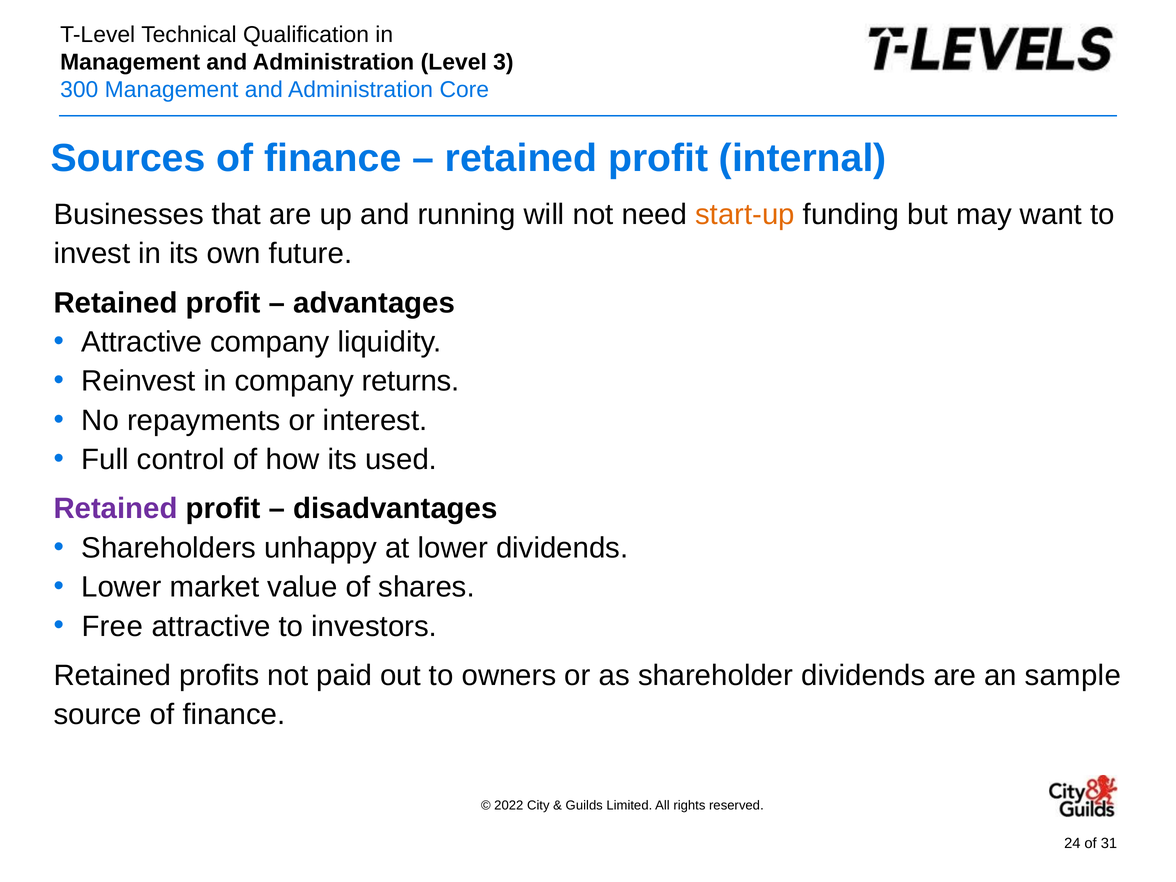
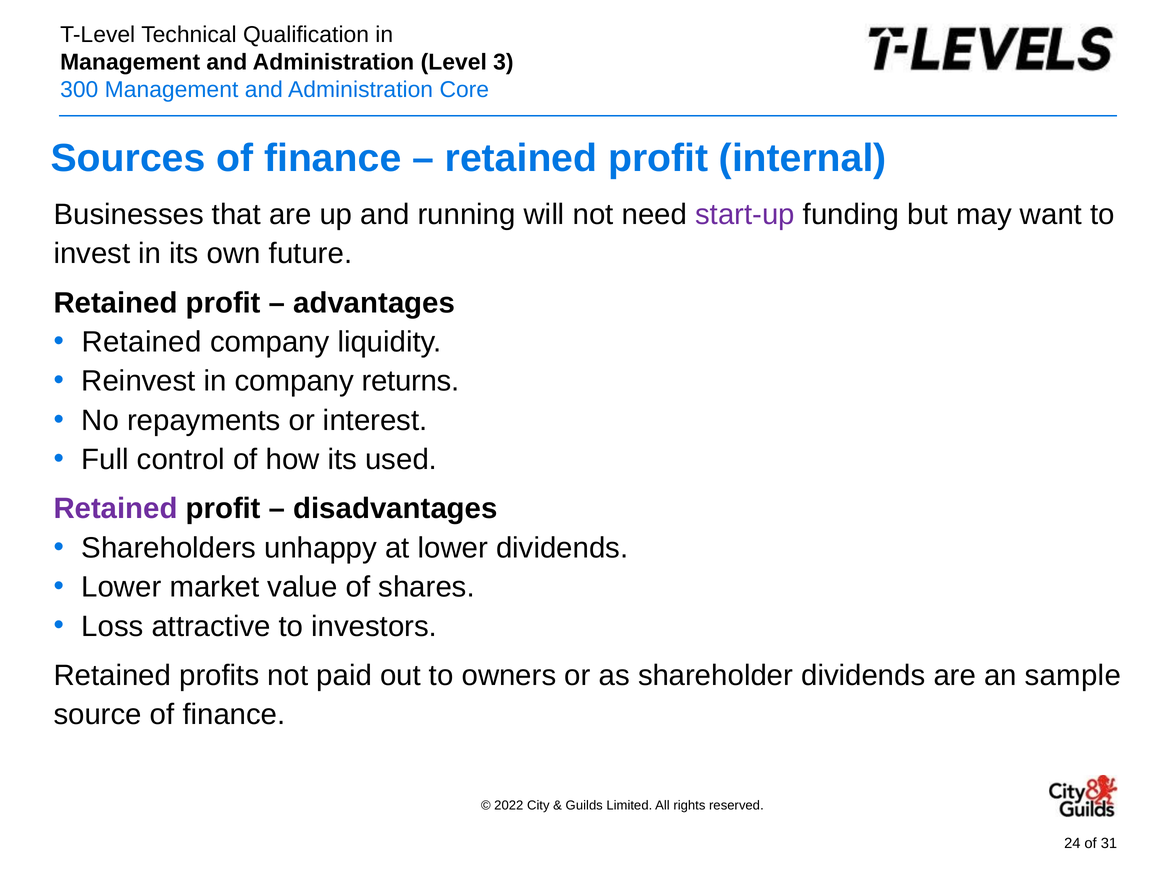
start-up colour: orange -> purple (745, 215)
Attractive: Attractive -> Retained (142, 342)
Free: Free -> Loss (112, 626)
